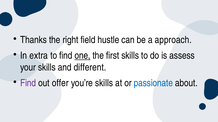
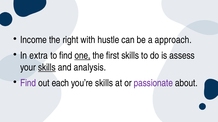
Thanks: Thanks -> Income (34, 40)
field: field -> with (88, 40)
skills underline: none -> present (47, 68)
different: different -> analysis (90, 68)
offer: offer -> each (60, 83)
passionate colour: blue -> purple (153, 83)
